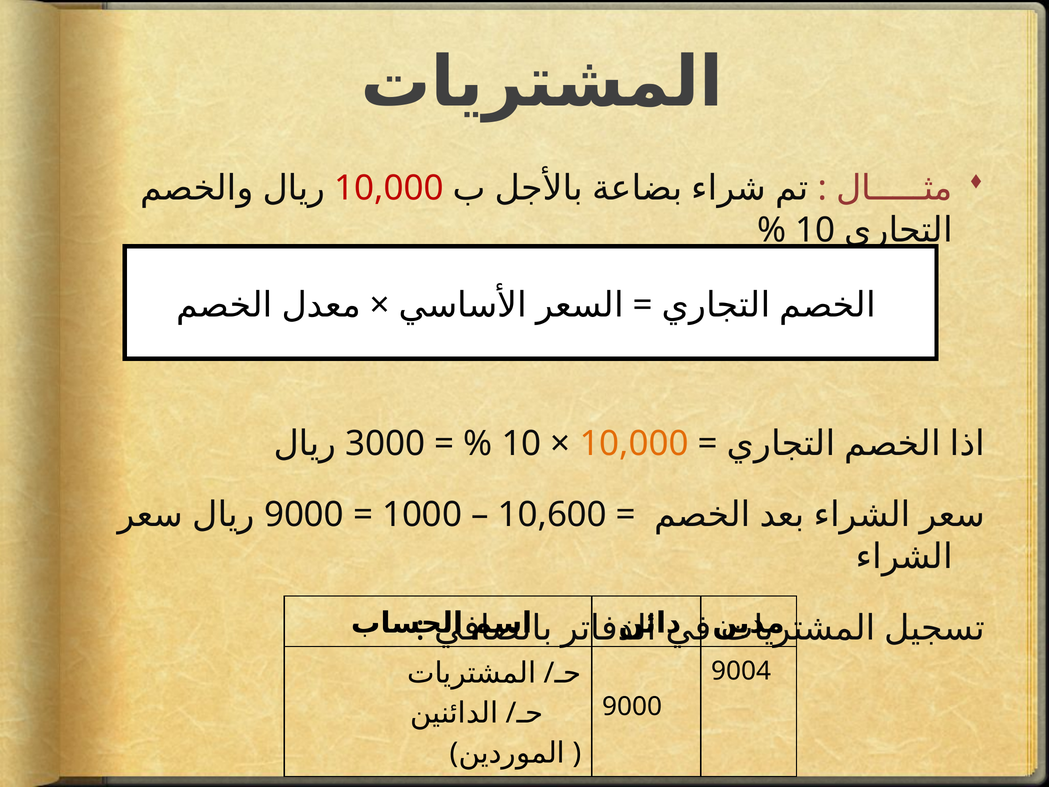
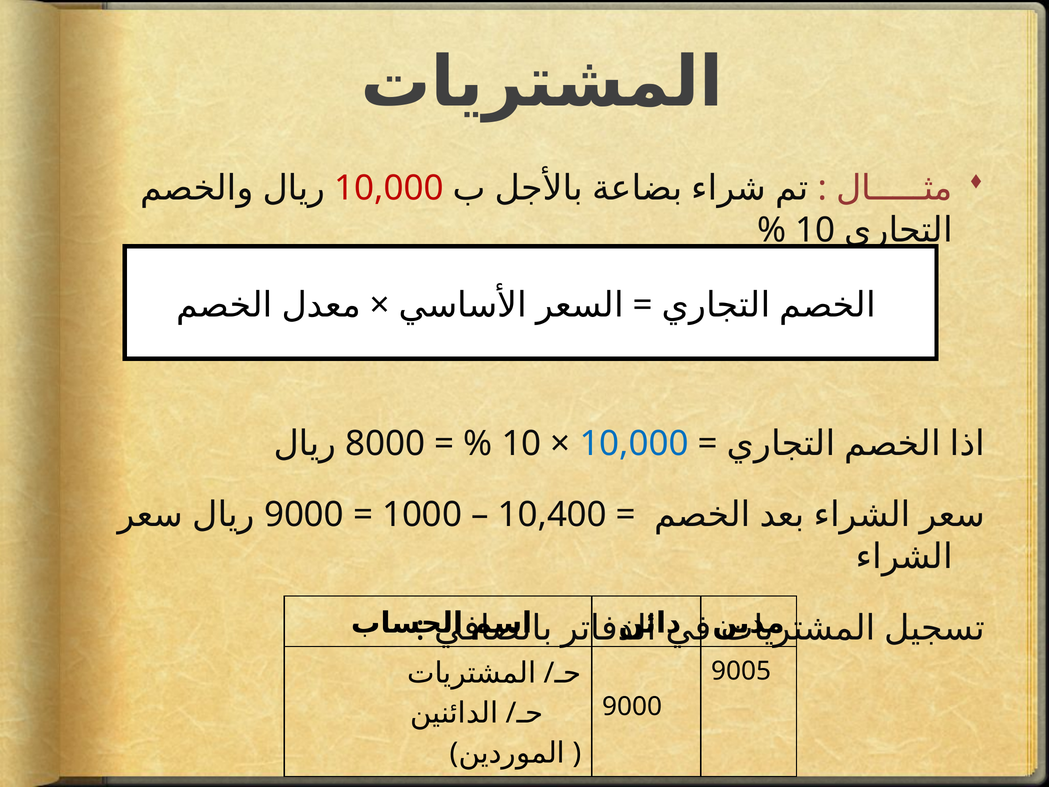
3000: 3000 -> 8000 (385, 444)
10,000 colour: orange -> blue (634, 444)
10,600: 10,600 -> 10,400 (552, 515)
9004: 9004 -> 9005 (741, 671)
